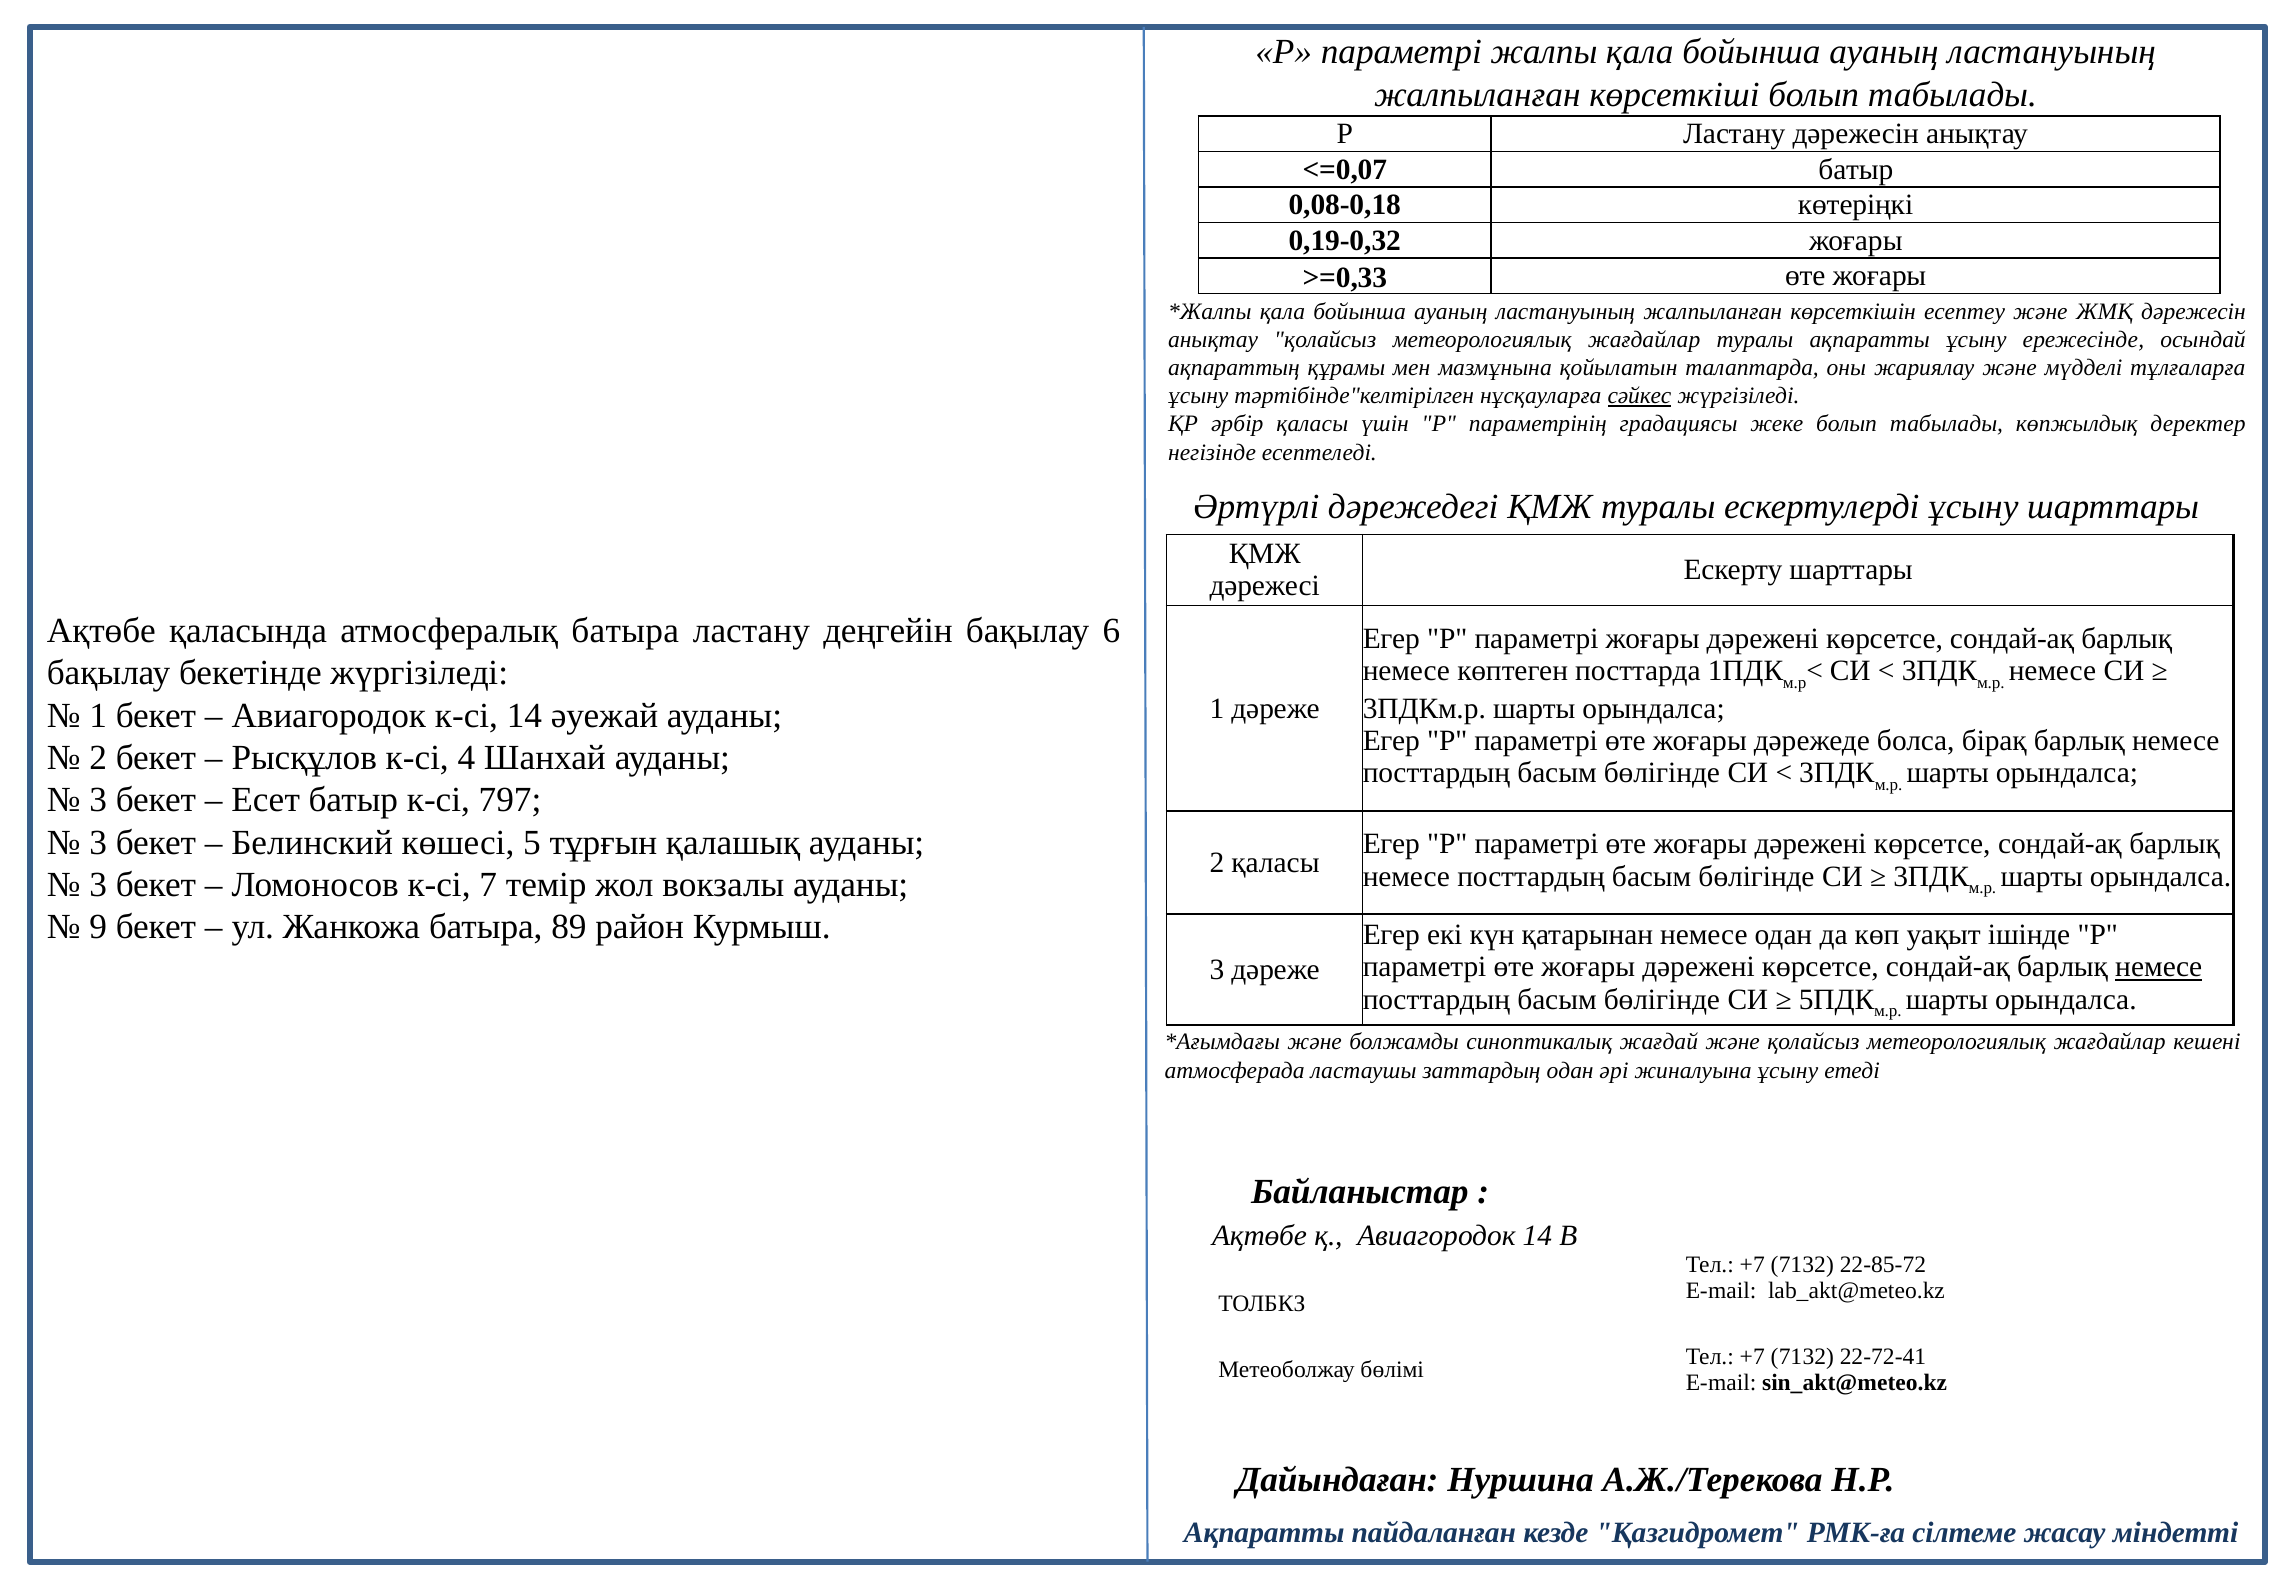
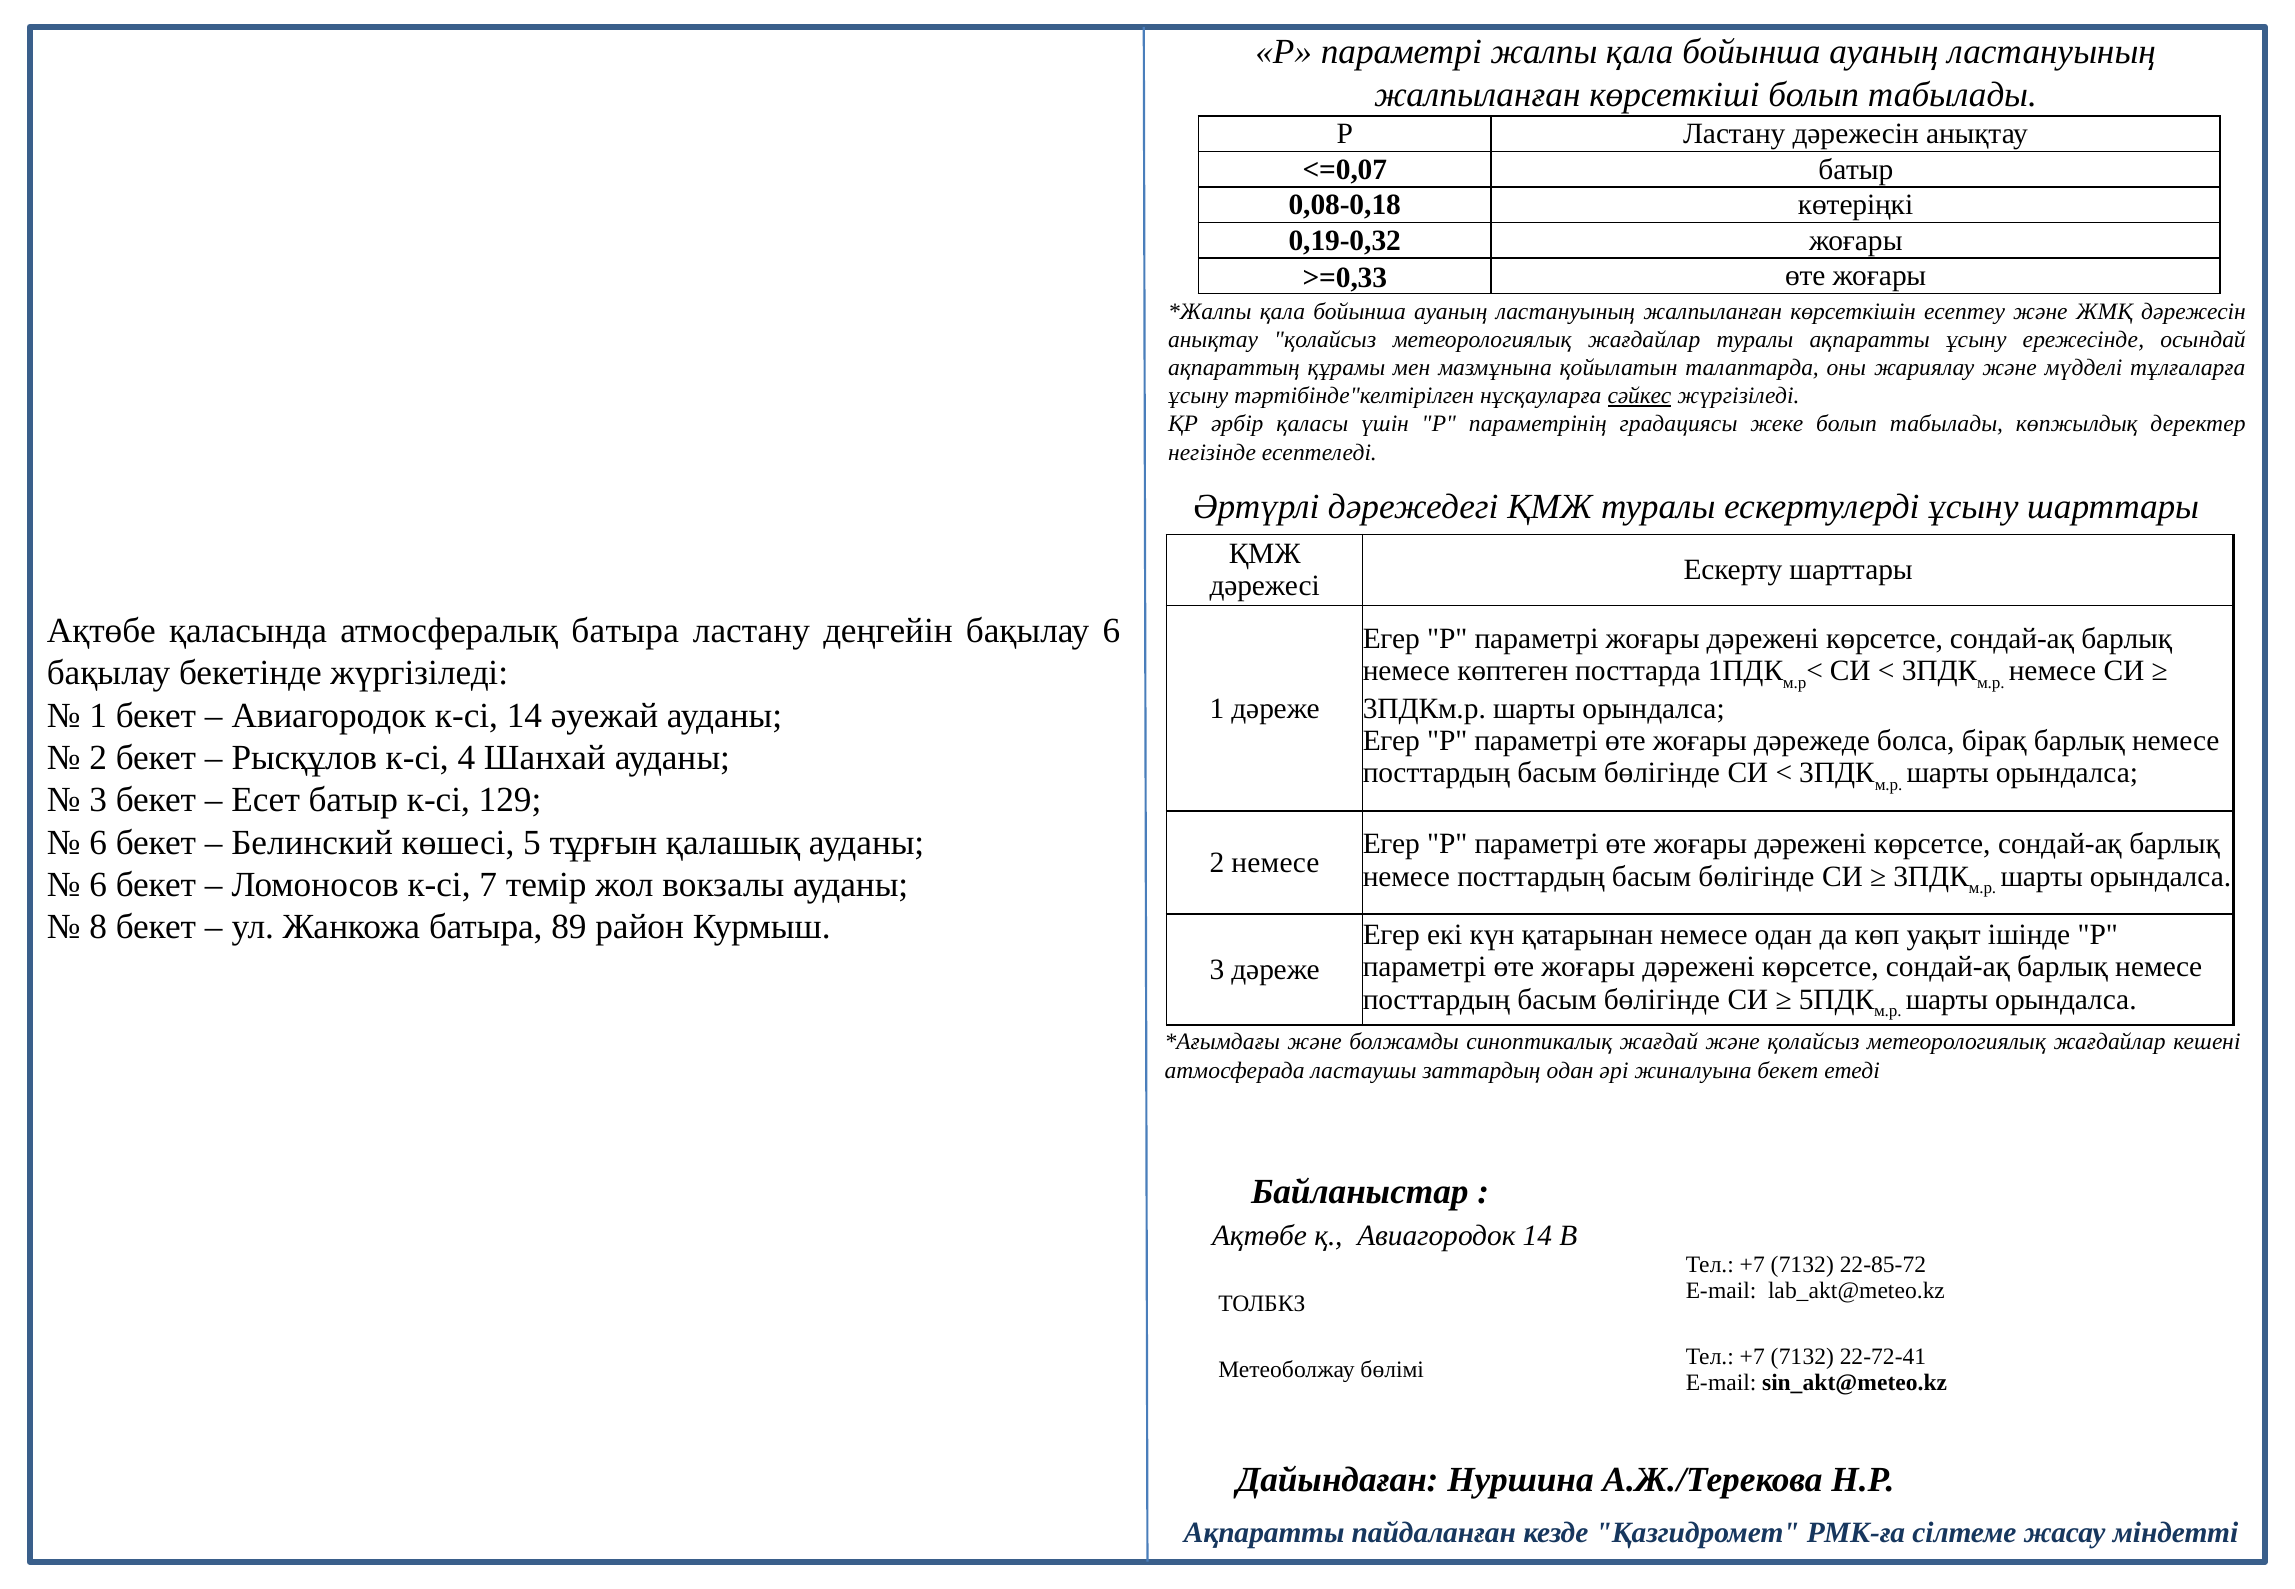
797: 797 -> 129 (510, 800)
3: 3 -> 6 (98, 842)
2 қаласы: қаласы -> немесе (1275, 863)
3: 3 -> 6 (98, 885)
9: 9 -> 8 (98, 927)
немесе underline: present -> none (2159, 967)
жиналуына ұсыну: ұсыну -> бекет (1788, 1070)
